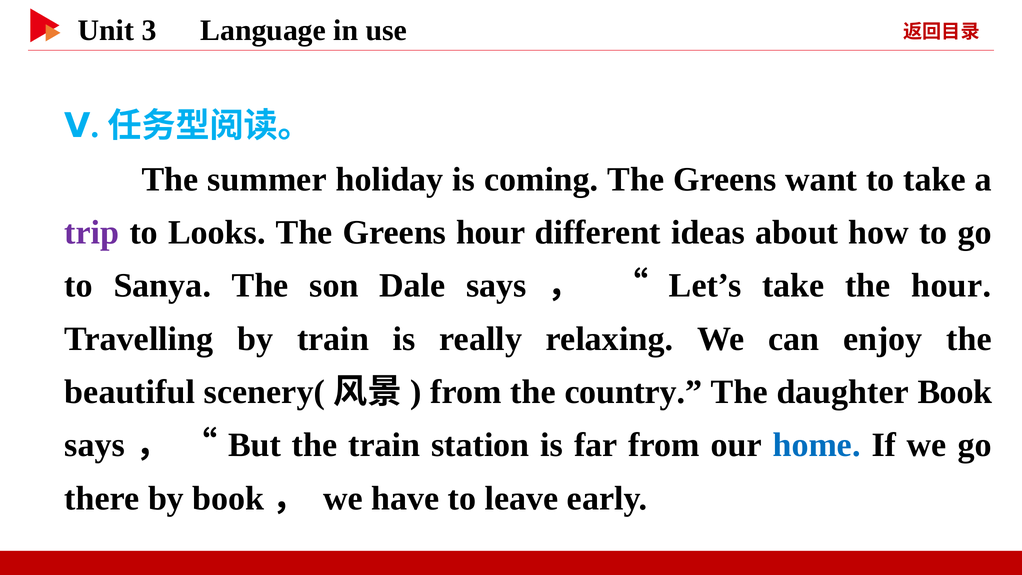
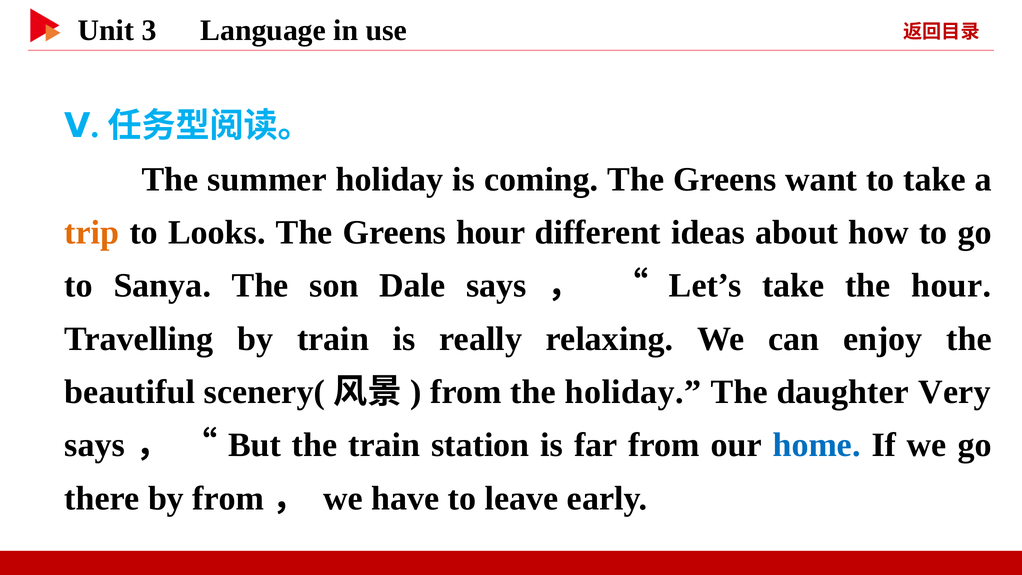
trip colour: purple -> orange (92, 232)
the country: country -> holiday (633, 392)
daughter Book: Book -> Very (955, 392)
by book: book -> from (228, 498)
